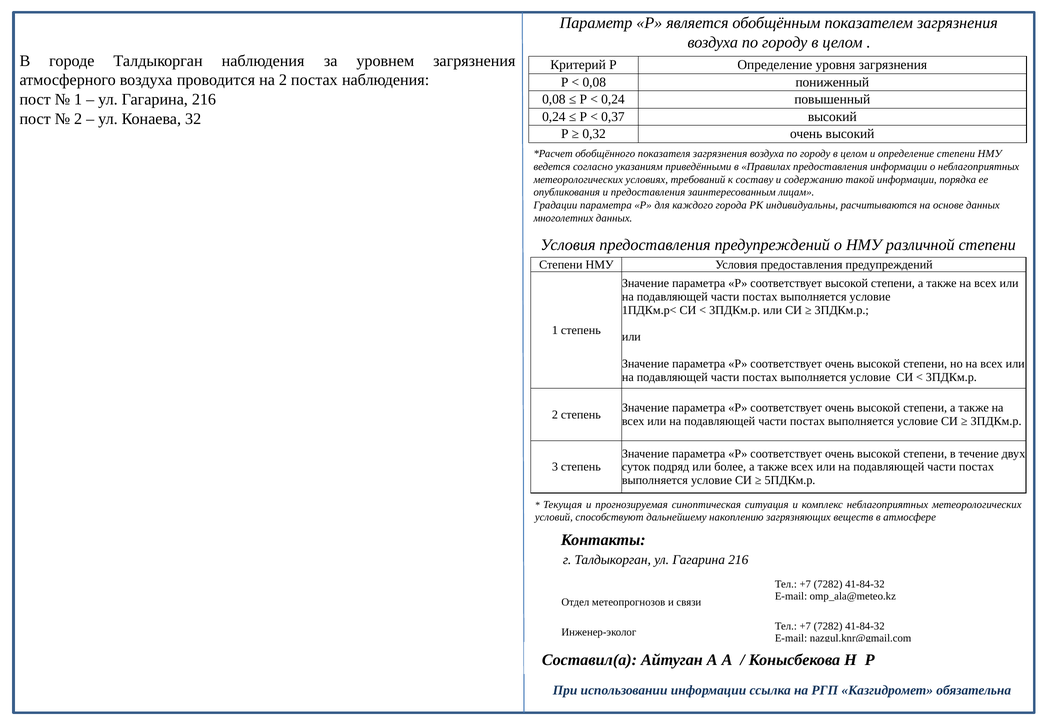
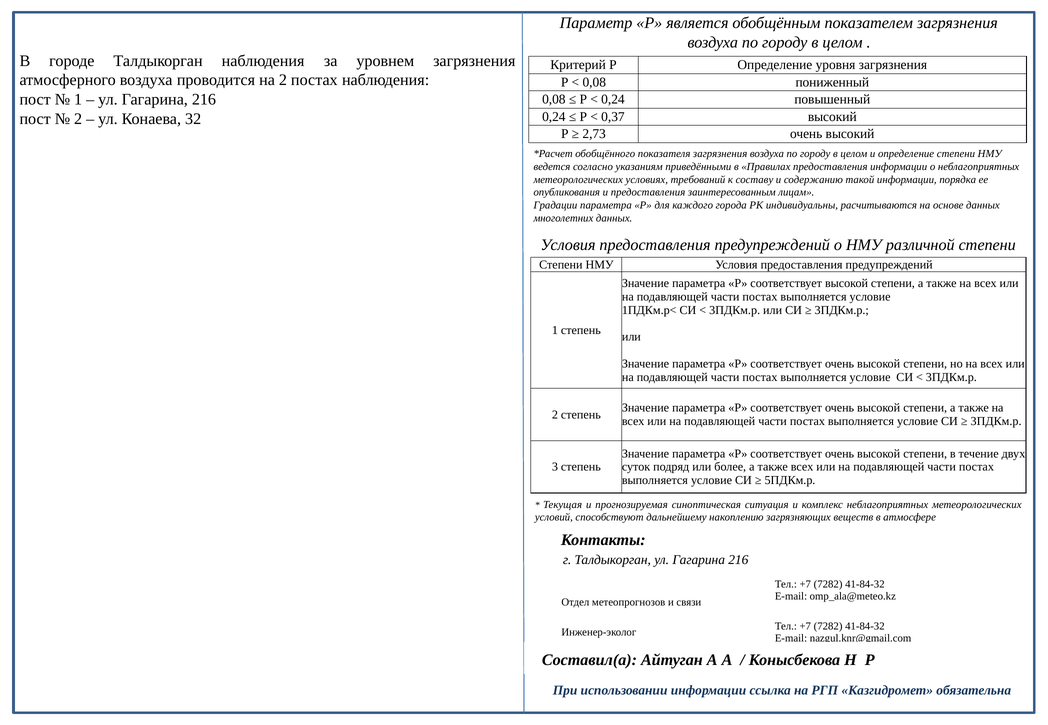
0,32: 0,32 -> 2,73 (594, 134)
